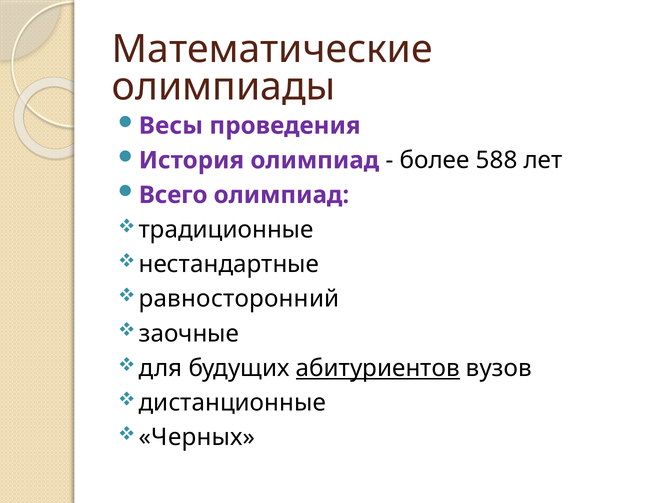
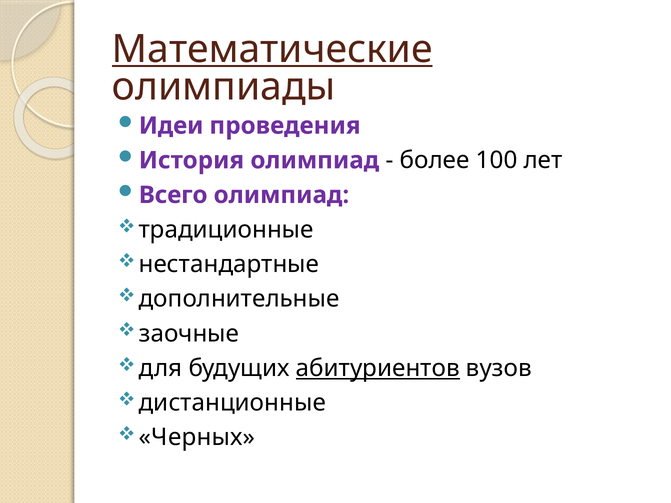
Математические underline: none -> present (272, 49)
Весы: Весы -> Идеи (171, 126)
588: 588 -> 100 (497, 160)
равносторонний: равносторонний -> дополнительные (239, 299)
